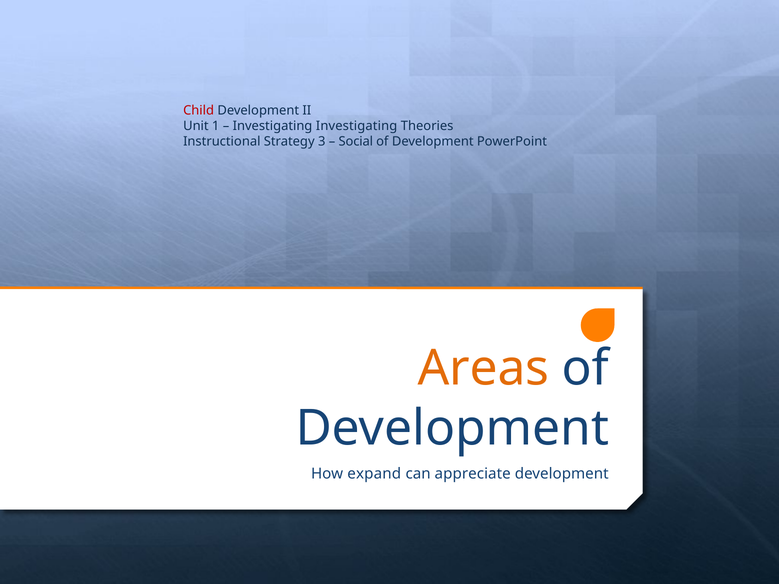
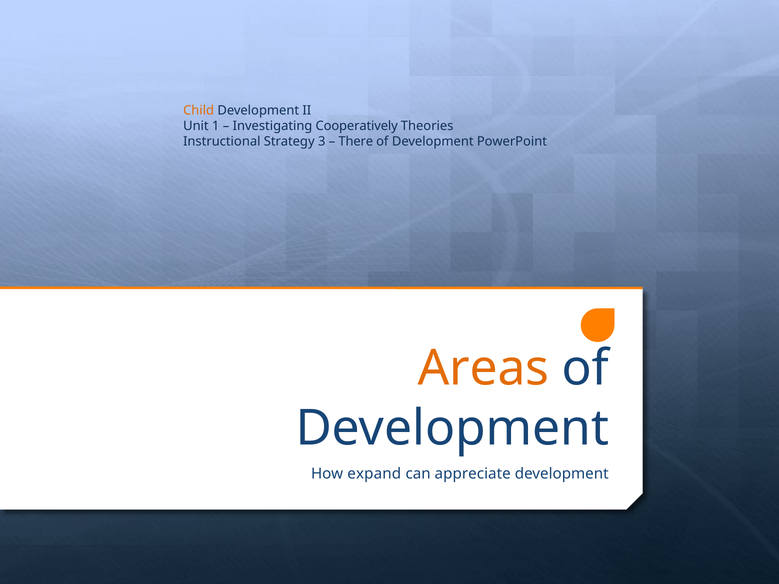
Child colour: red -> orange (199, 110)
Investigating Investigating: Investigating -> Cooperatively (357, 126)
Social: Social -> There (356, 142)
